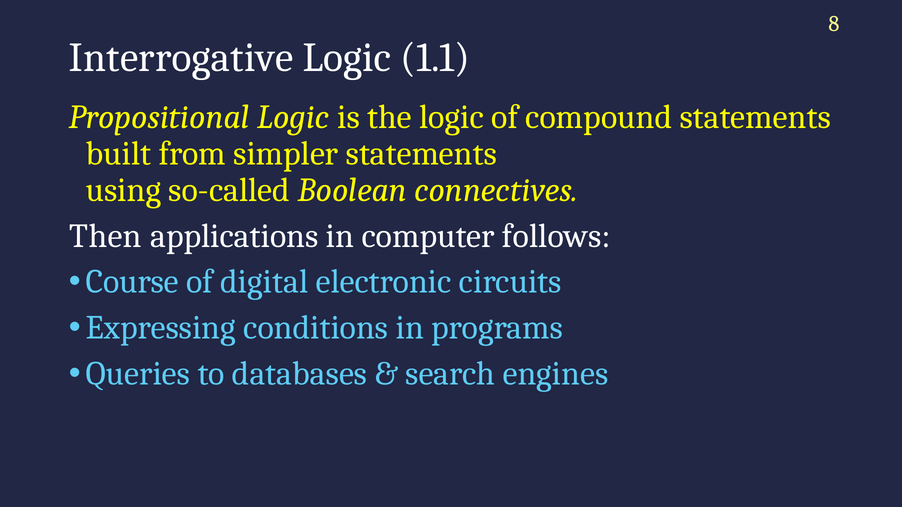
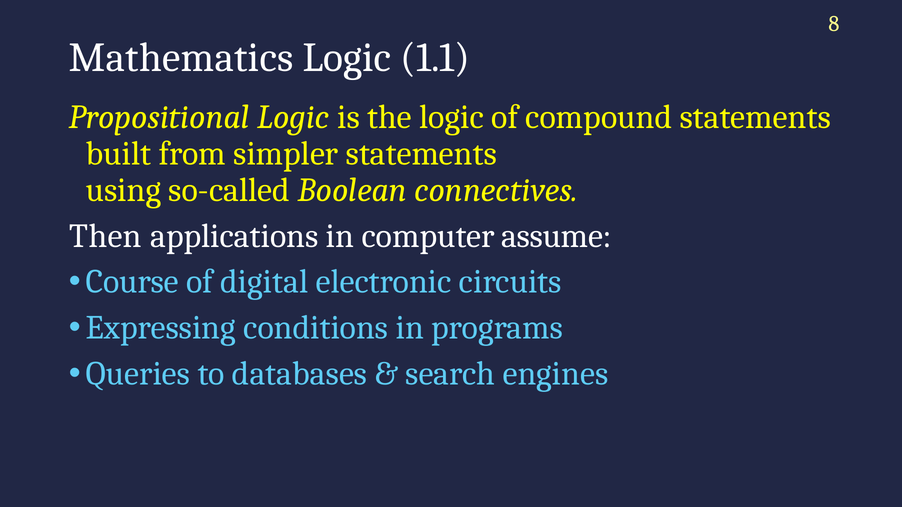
Interrogative: Interrogative -> Mathematics (181, 58)
follows: follows -> assume (557, 236)
